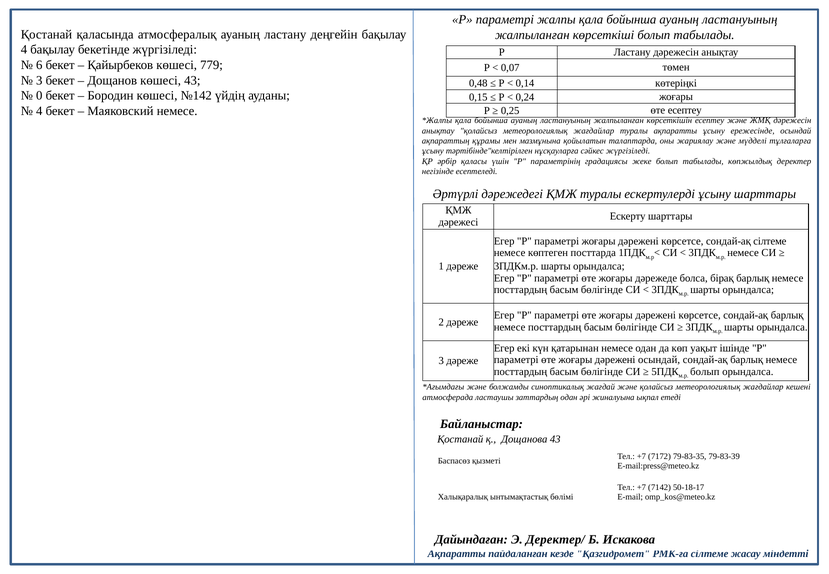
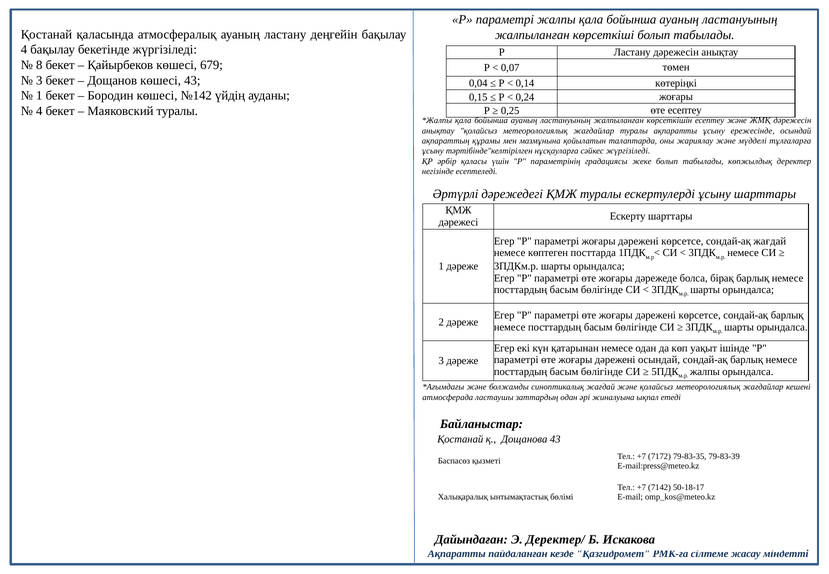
6: 6 -> 8 (39, 65)
779: 779 -> 679 (212, 65)
0,48: 0,48 -> 0,04 (478, 83)
0: 0 -> 1 (39, 96)
Маяковский немесе: немесе -> туралы (177, 111)
сондай-ақ сілтеме: сілтеме -> жағдай (770, 241)
болып: болып -> жалпы (705, 371)
